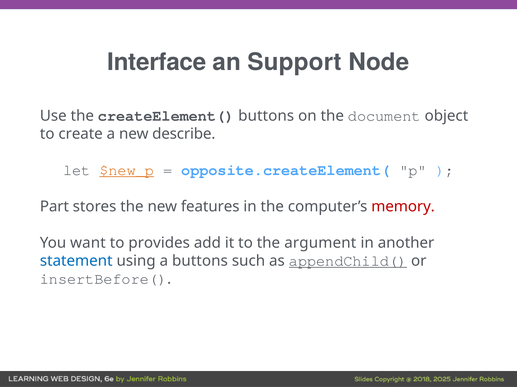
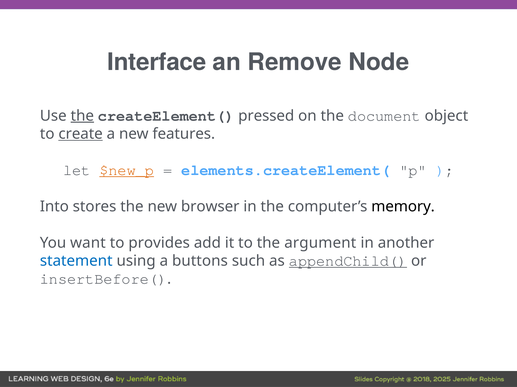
Support: Support -> Remove (295, 62)
the underline: none -> present (82, 116)
createElement( buttons: buttons -> pressed (266, 116)
create underline: none -> present (81, 134)
describe: describe -> features (184, 134)
opposite.createElement(: opposite.createElement( -> elements.createElement( (286, 170)
Part: Part -> Into (54, 207)
features: features -> browser (210, 207)
memory colour: red -> black (403, 207)
